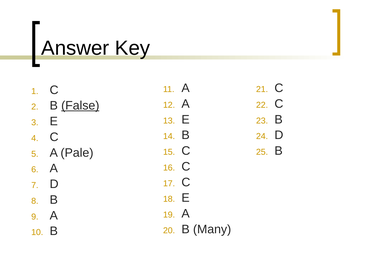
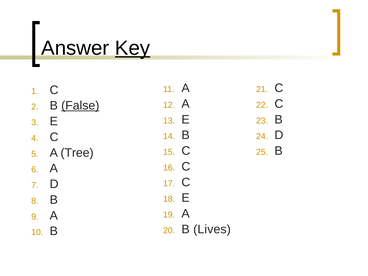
Key underline: none -> present (133, 48)
Pale: Pale -> Tree (77, 153)
Many: Many -> Lives (212, 229)
